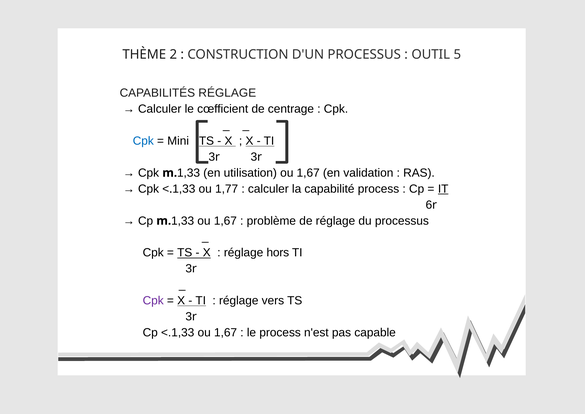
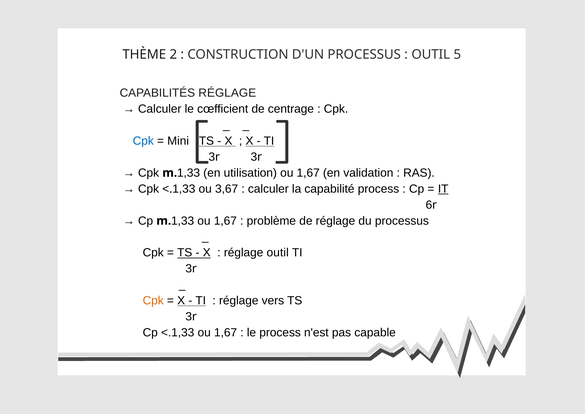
1,77: 1,77 -> 3,67 (227, 189)
réglage hors: hors -> outil (278, 252)
Cpk colour: purple -> orange (153, 300)
